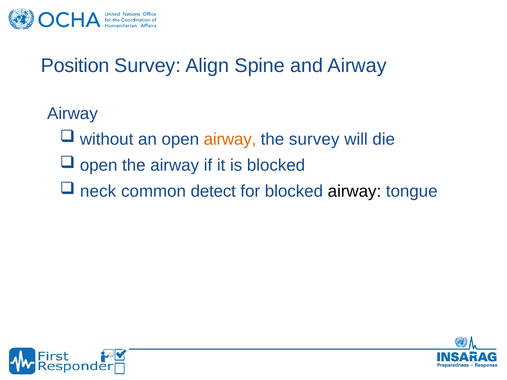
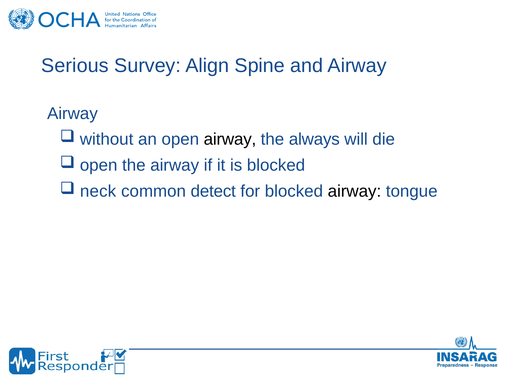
Position: Position -> Serious (75, 66)
airway colour: orange -> black (230, 140)
the survey: survey -> always (314, 140)
